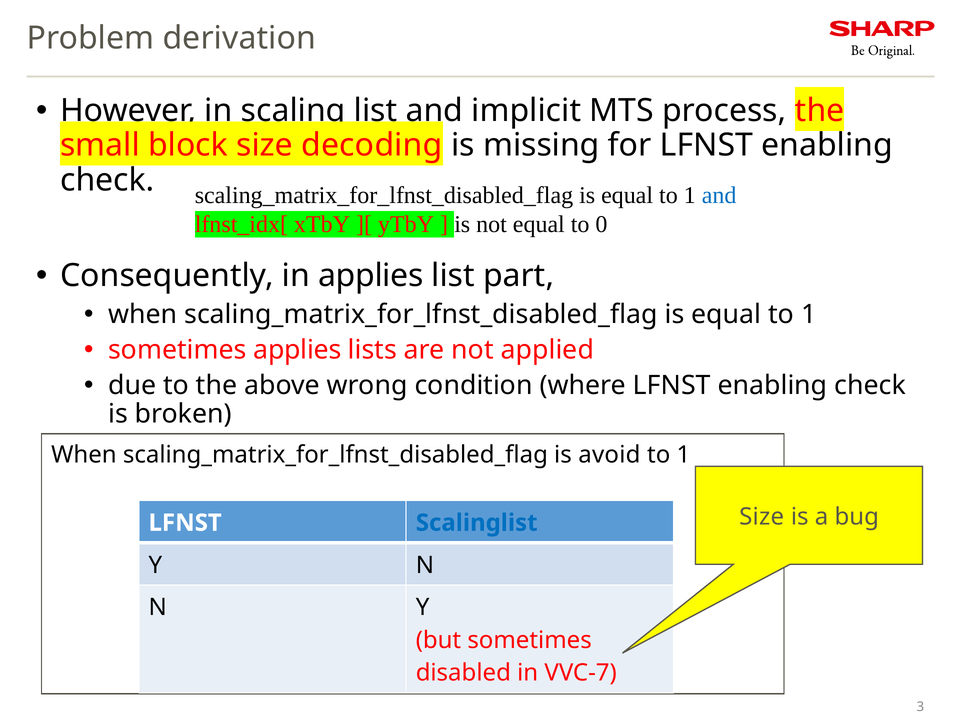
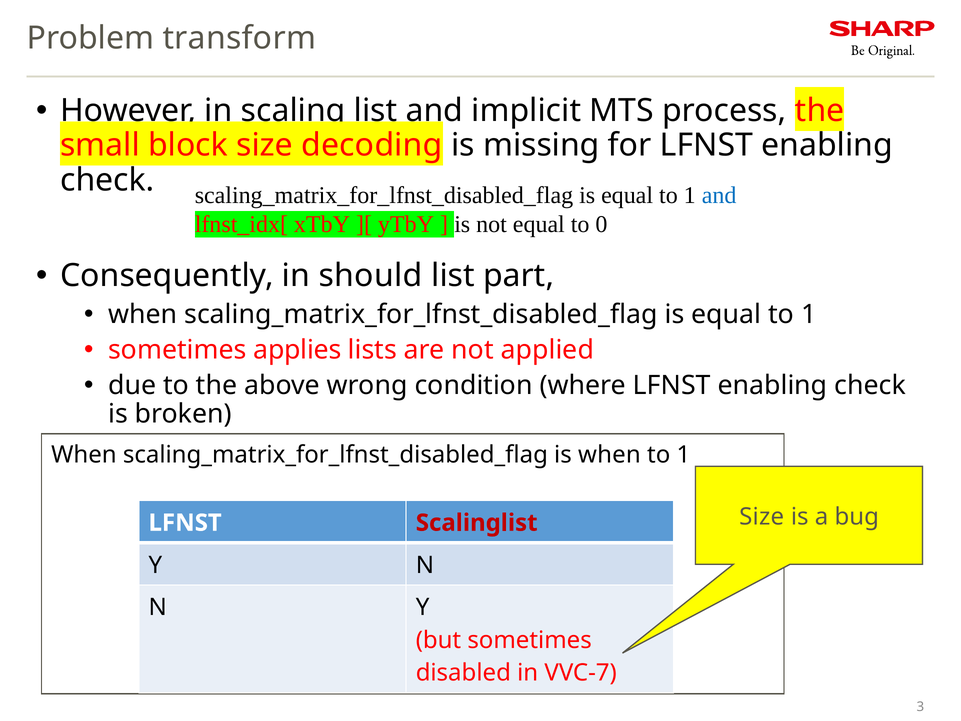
derivation: derivation -> transform (239, 38)
in applies: applies -> should (370, 276)
is avoid: avoid -> when (609, 455)
Scalinglist colour: blue -> red (477, 523)
